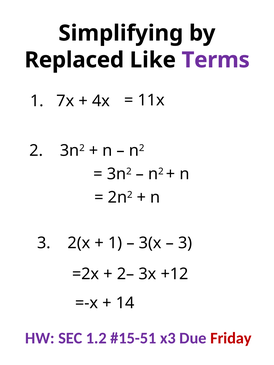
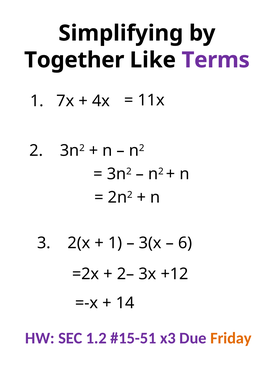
Replaced: Replaced -> Together (74, 60)
3: 3 -> 6 (185, 243)
Friday colour: red -> orange (231, 338)
